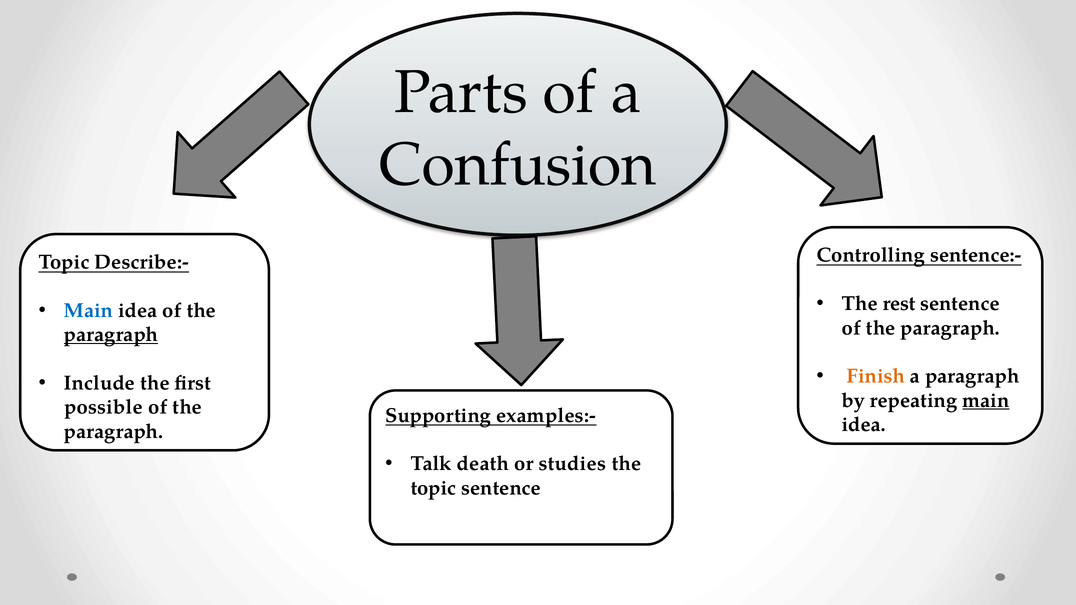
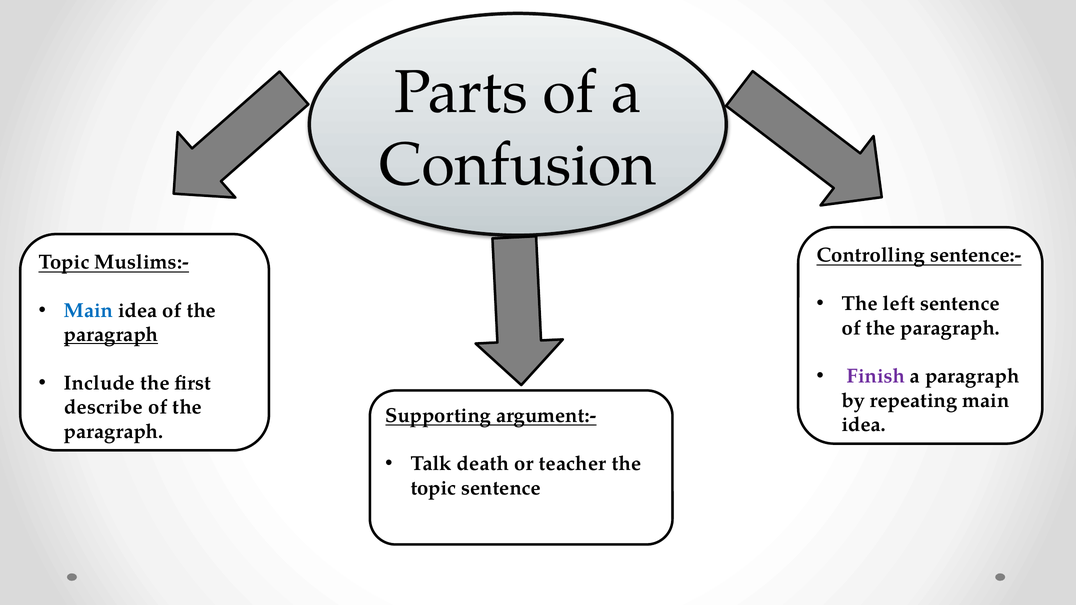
Describe:-: Describe:- -> Muslims:- (142, 262)
rest: rest -> left (899, 304)
Finish colour: orange -> purple (876, 376)
main underline: present -> none (986, 401)
possible: possible -> describe (104, 407)
examples:-: examples:- -> argument:- (546, 416)
studies: studies -> teacher (572, 464)
